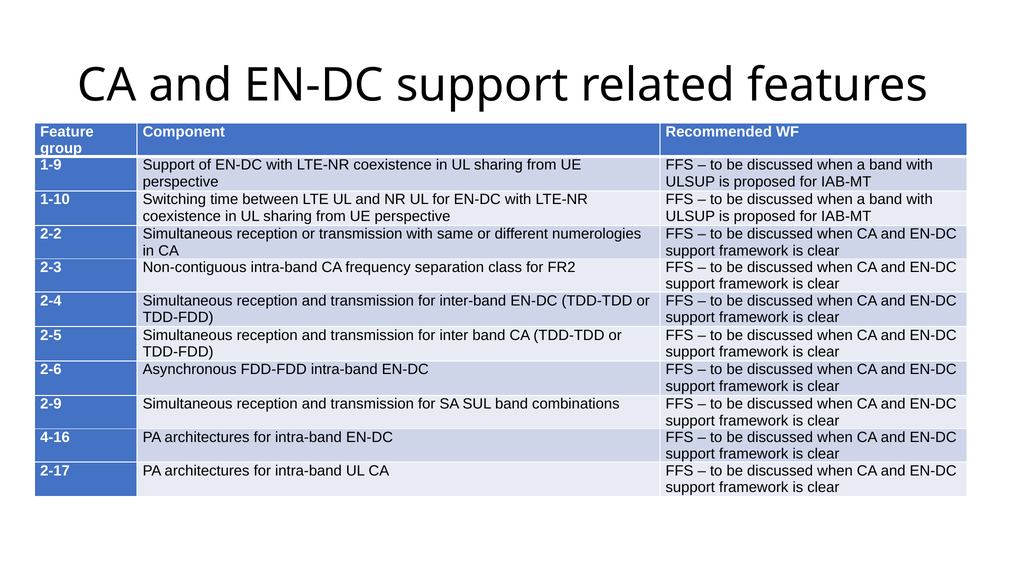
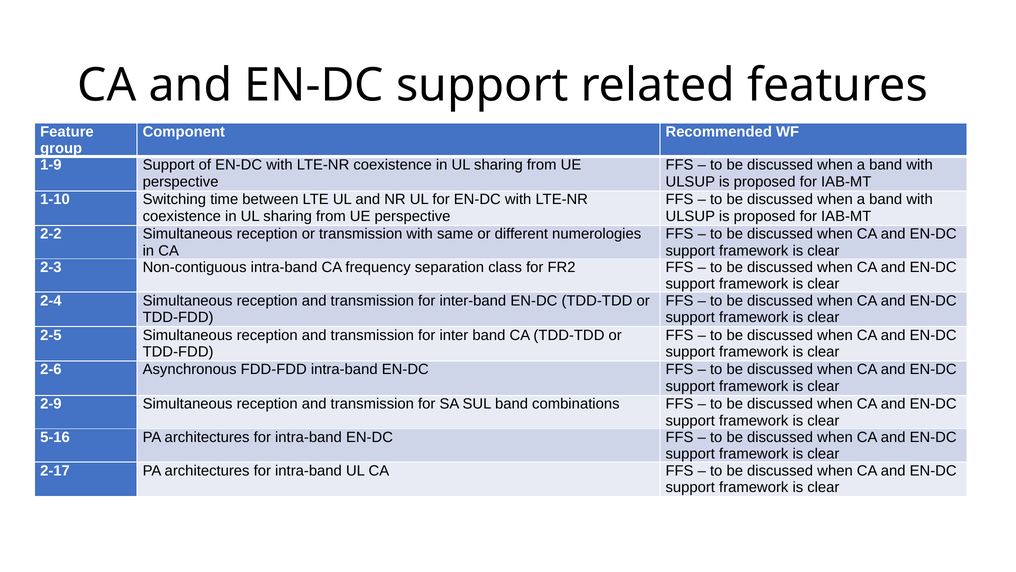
4-16: 4-16 -> 5-16 (55, 437)
